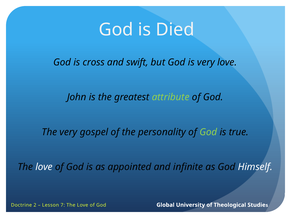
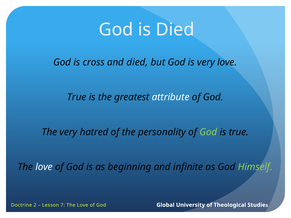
and swift: swift -> died (137, 62)
John: John -> True (77, 97)
attribute colour: light green -> white (171, 97)
gospel: gospel -> hatred (94, 132)
appointed: appointed -> beginning (130, 167)
Himself colour: white -> light green (255, 167)
